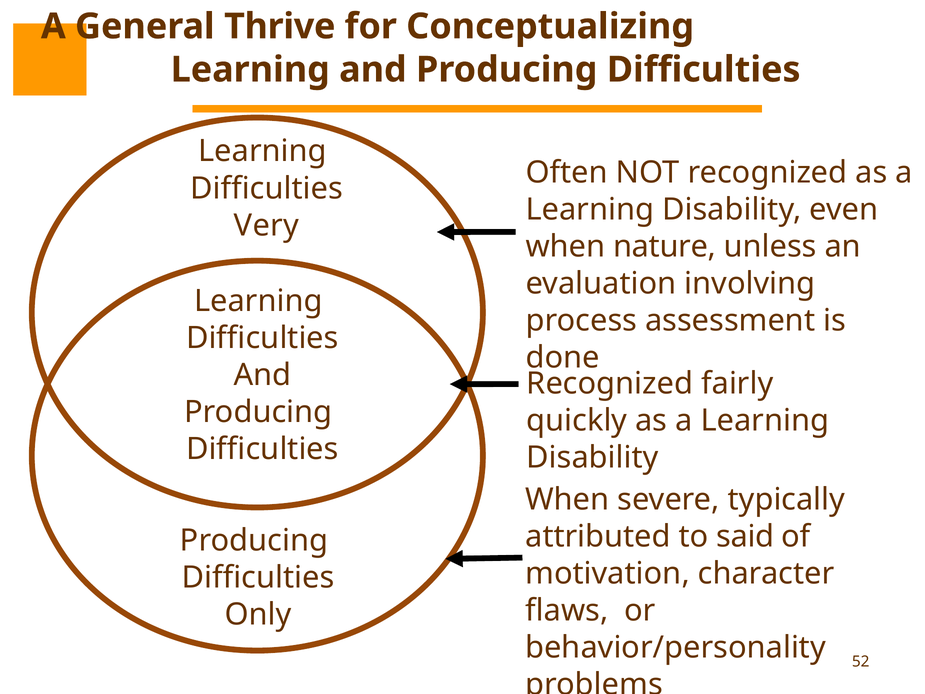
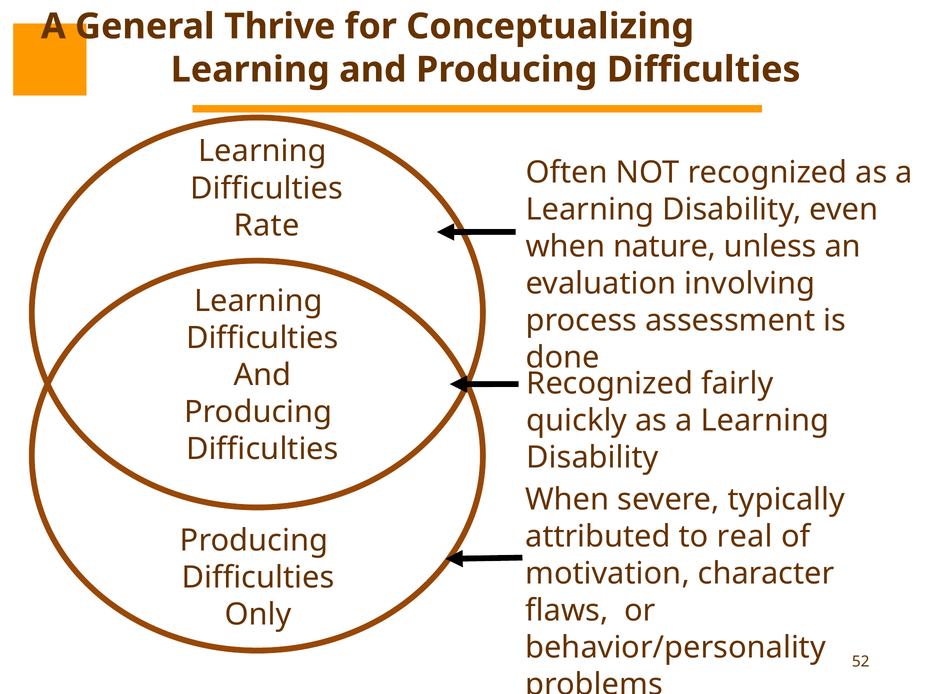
Very: Very -> Rate (267, 225)
said: said -> real (745, 536)
